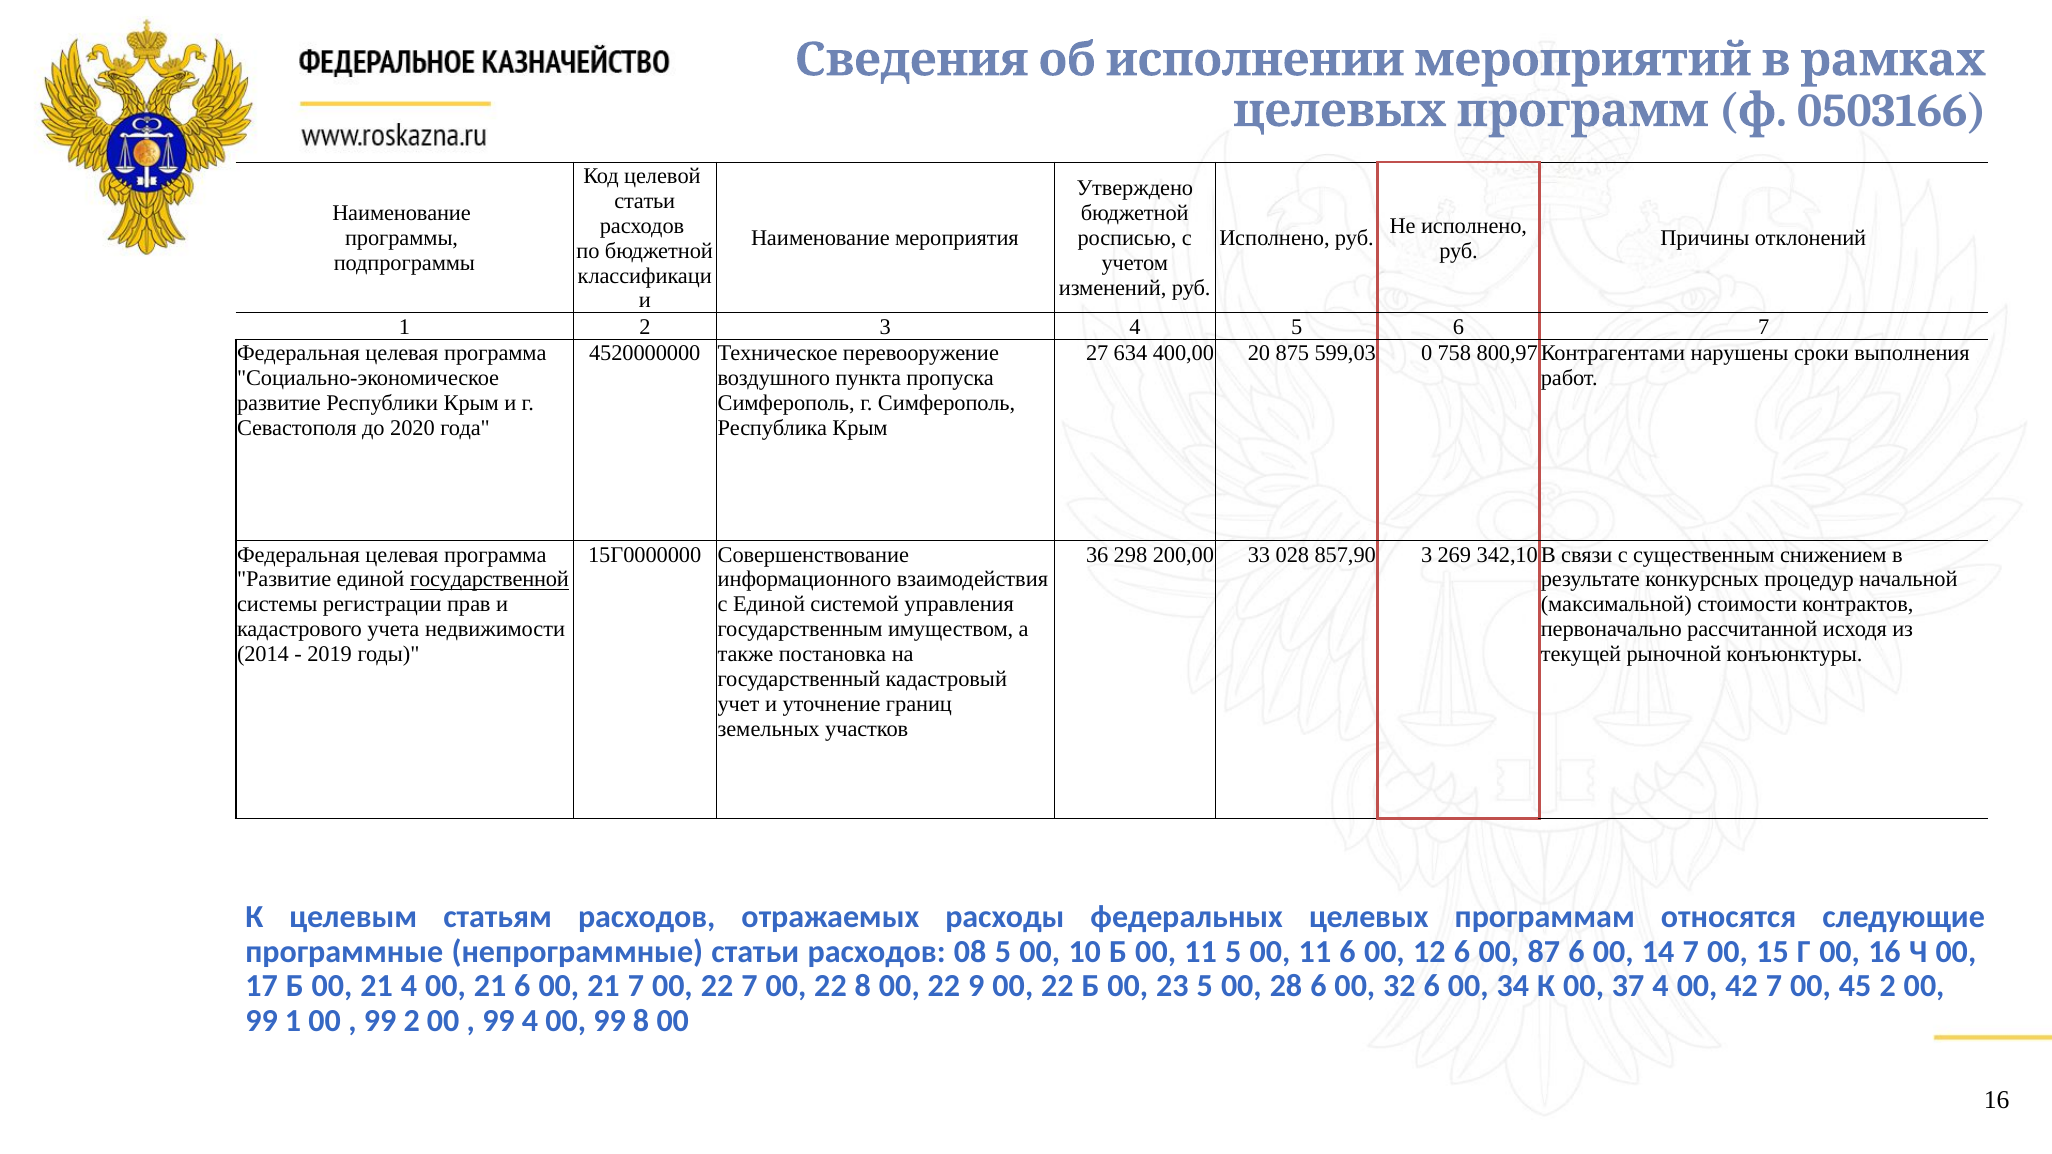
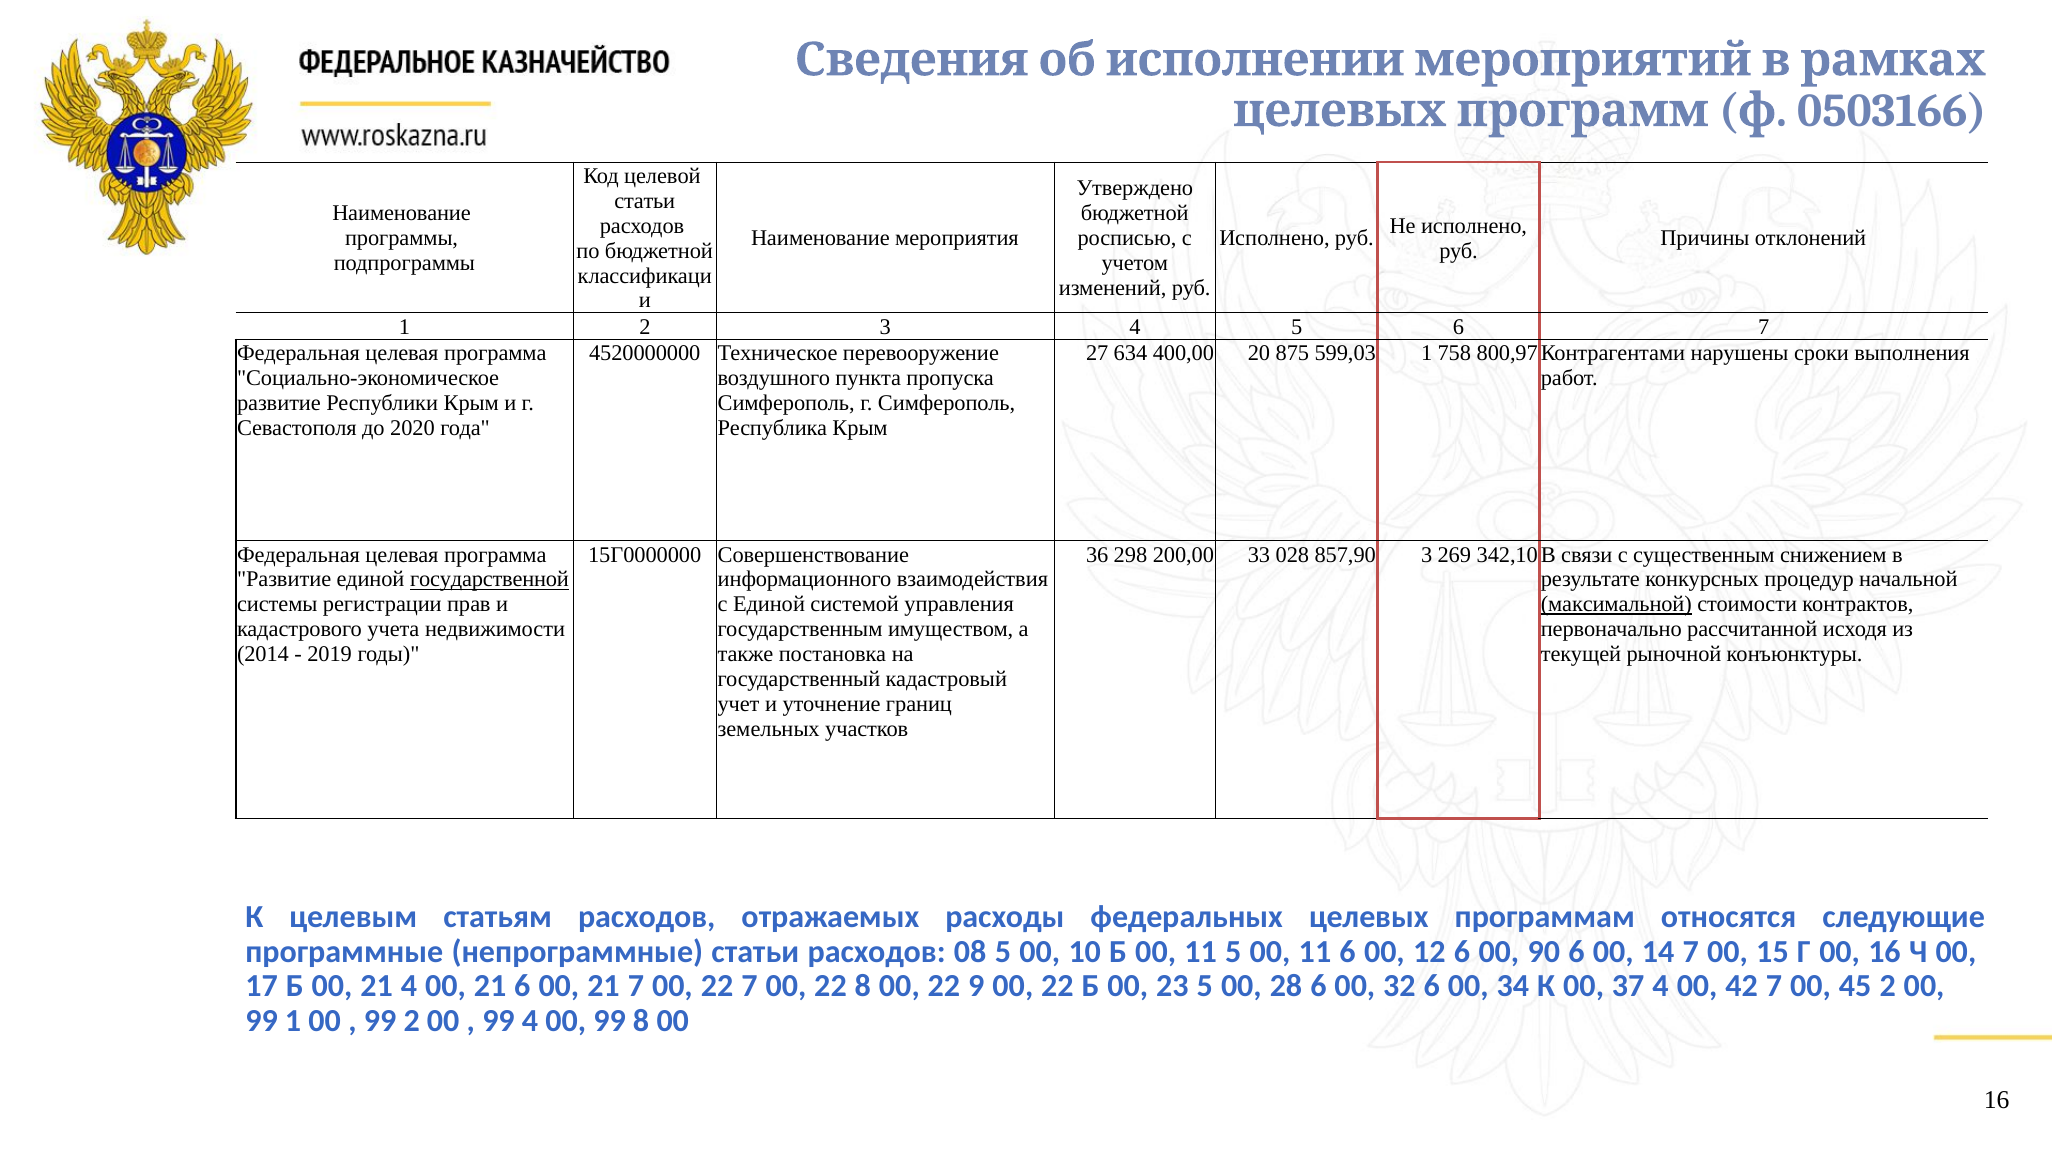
599,03 0: 0 -> 1 (1427, 354)
максимальной underline: none -> present (1616, 605)
87: 87 -> 90 (1544, 952)
